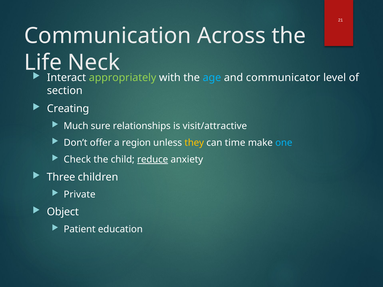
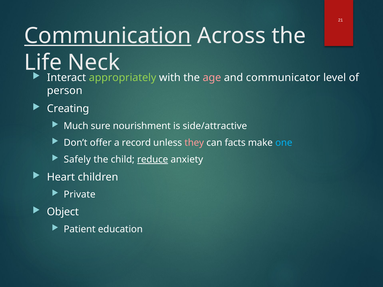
Communication underline: none -> present (108, 36)
age colour: light blue -> pink (212, 78)
section: section -> person (65, 91)
relationships: relationships -> nourishment (142, 126)
visit/attractive: visit/attractive -> side/attractive (215, 126)
region: region -> record (136, 143)
they colour: yellow -> pink (194, 143)
time: time -> facts (235, 143)
Check: Check -> Safely (77, 160)
Three: Three -> Heart (61, 177)
